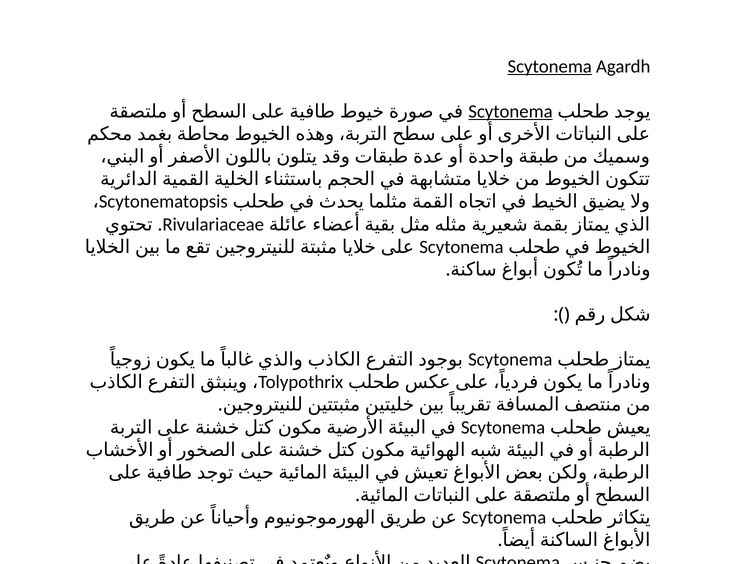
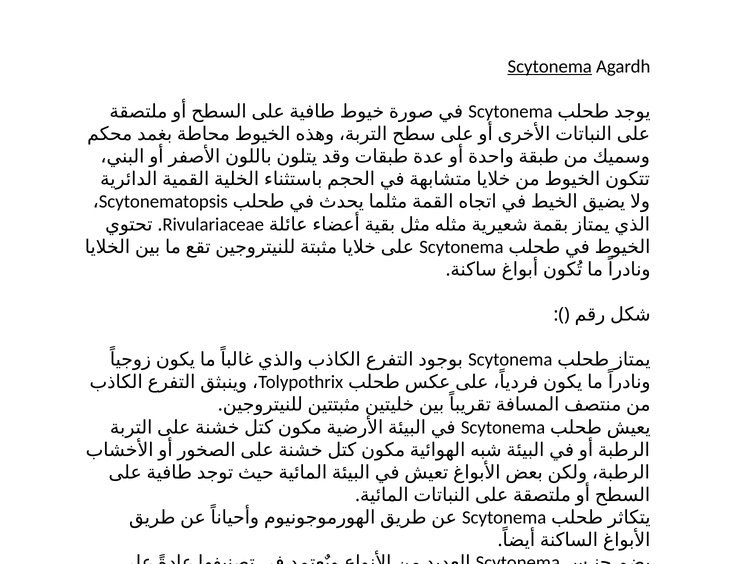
Scytonema underline: present -> none (510, 112)
